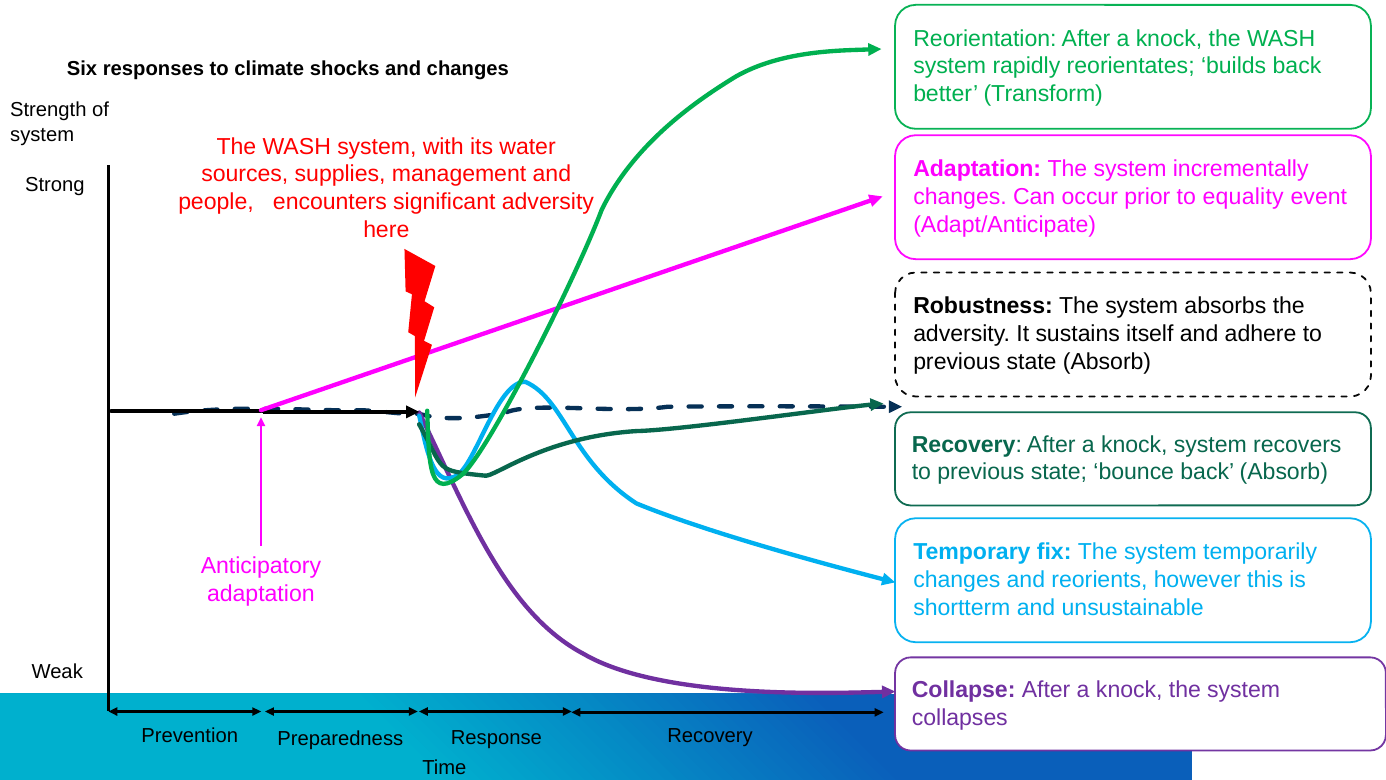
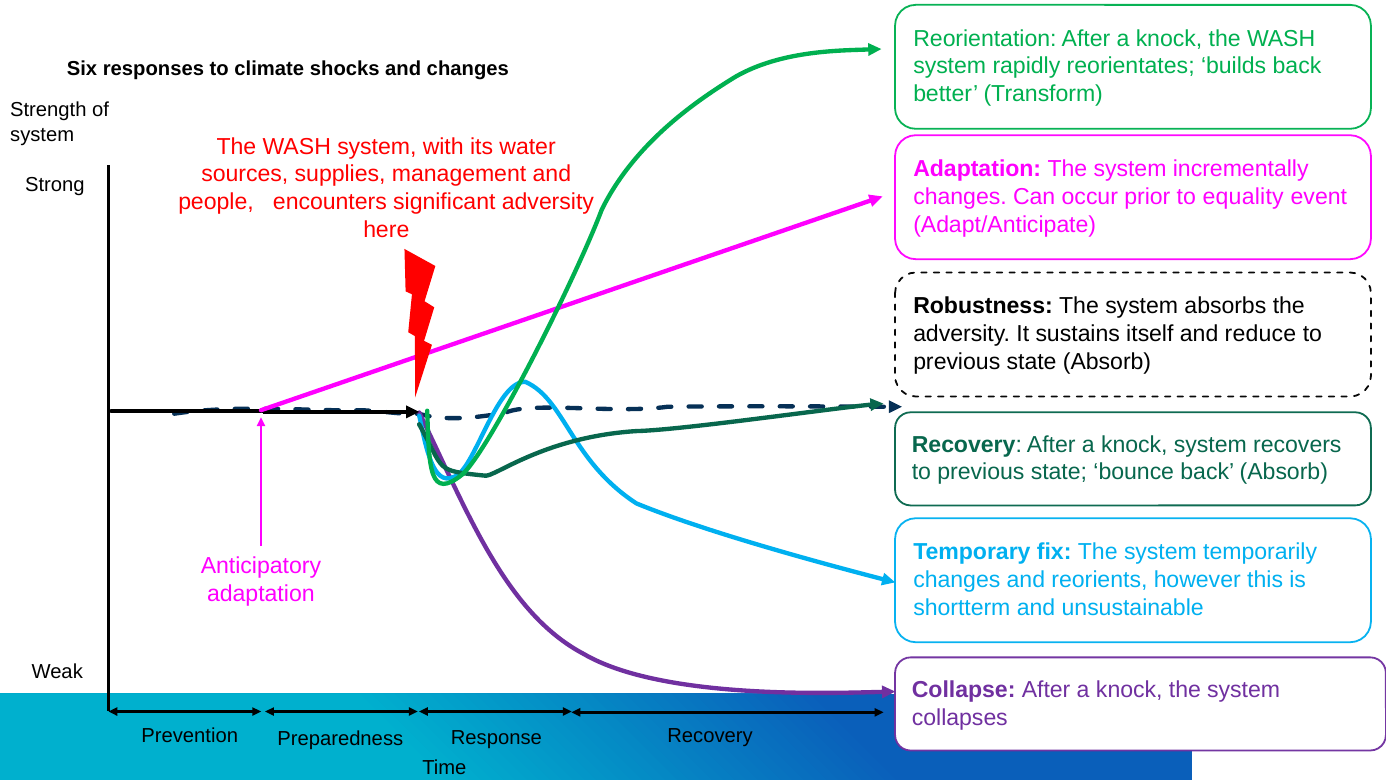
adhere: adhere -> reduce (1260, 334)
